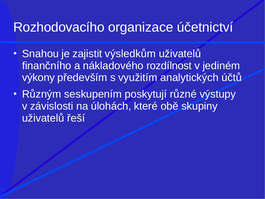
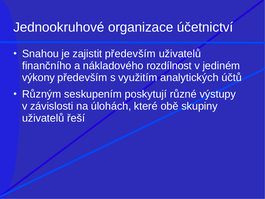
Rozhodovacího: Rozhodovacího -> Jednookruhové (59, 27)
zajistit výsledkům: výsledkům -> především (130, 54)
